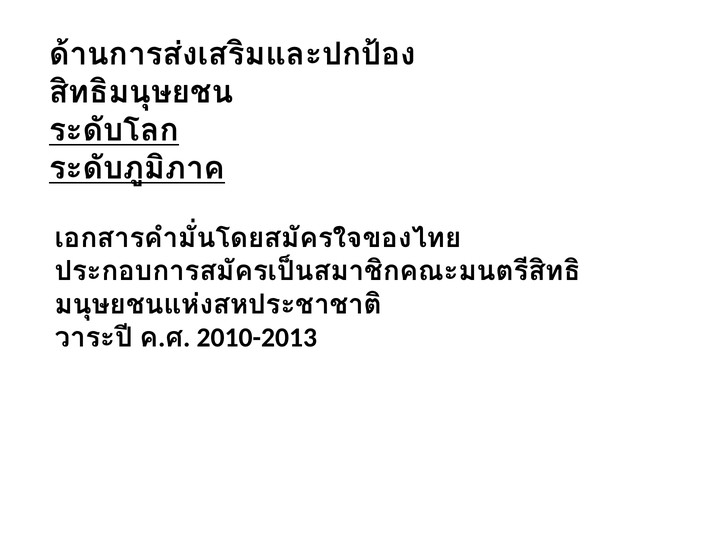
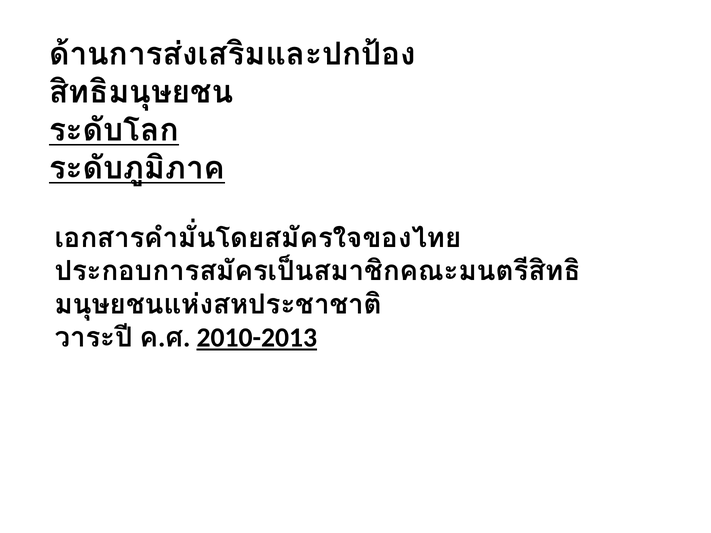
2010-2013 underline: none -> present (257, 338)
